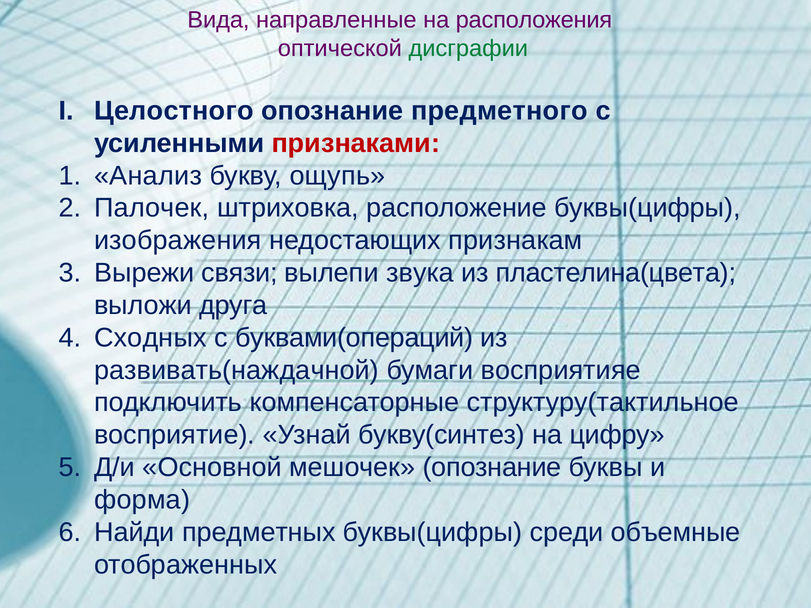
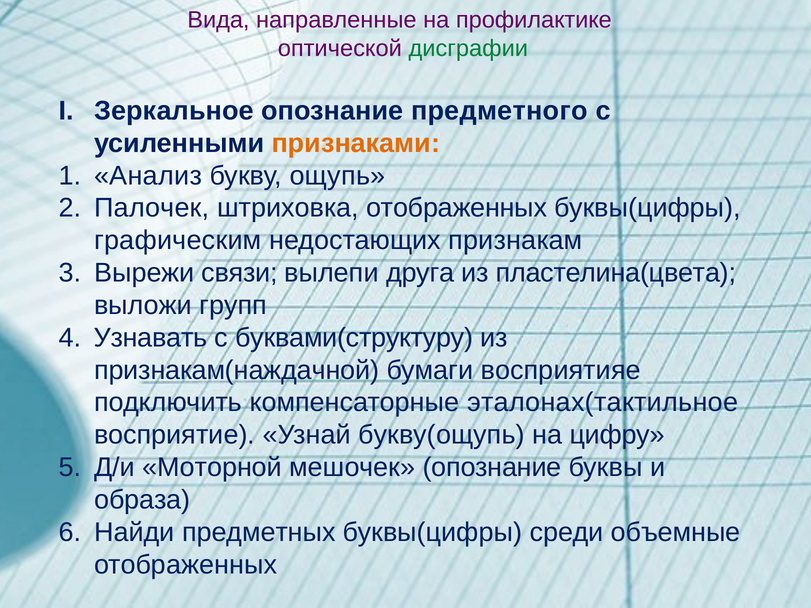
расположения: расположения -> профилактике (534, 20)
Целостного: Целостного -> Зеркальное (174, 111)
признаками colour: red -> orange (356, 143)
штриховка расположение: расположение -> отображенных (457, 208)
изображения: изображения -> графическим (178, 241)
звука: звука -> друга (420, 273)
друга: друга -> групп (233, 305)
Сходных: Сходных -> Узнавать (151, 338)
буквами(операций: буквами(операций -> буквами(структуру (354, 338)
развивать(наждачной: развивать(наждачной -> признакам(наждачной (237, 370)
структуру(тактильное: структуру(тактильное -> эталонах(тактильное (603, 403)
букву(синтез: букву(синтез -> букву(ощупь (441, 435)
Основной: Основной -> Моторной (212, 468)
форма: форма -> образа (142, 500)
